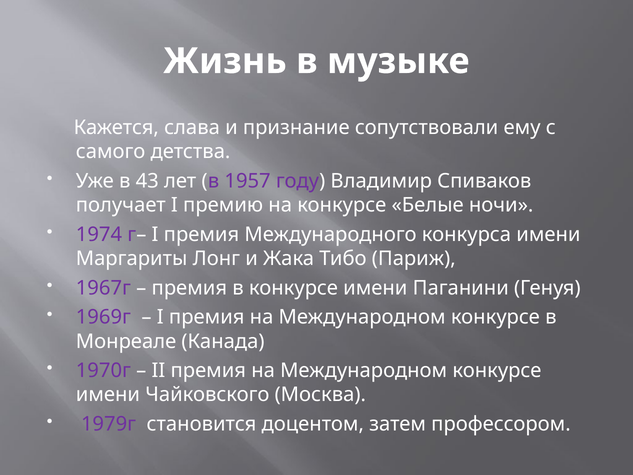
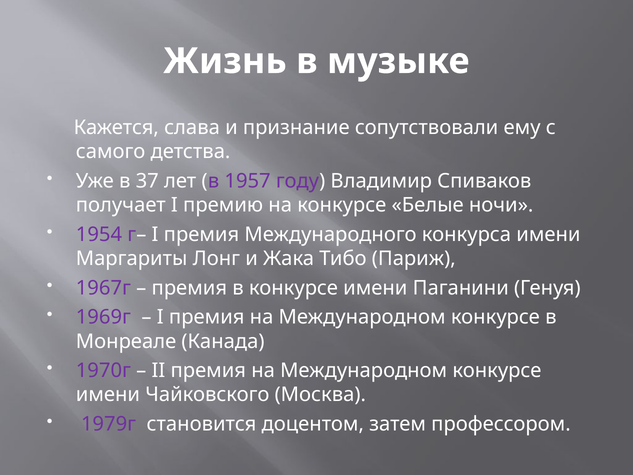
43: 43 -> 37 (147, 181)
1974: 1974 -> 1954 (99, 234)
